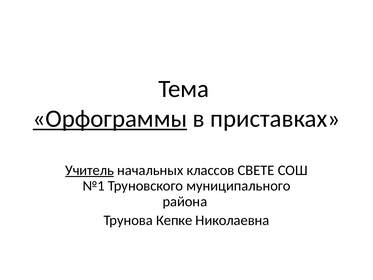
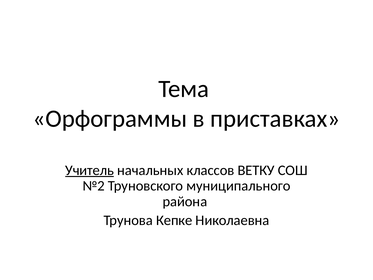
Орфограммы underline: present -> none (110, 119)
СВЕТЕ: СВЕТЕ -> ВЕТКУ (256, 170)
№1: №1 -> №2 (94, 186)
